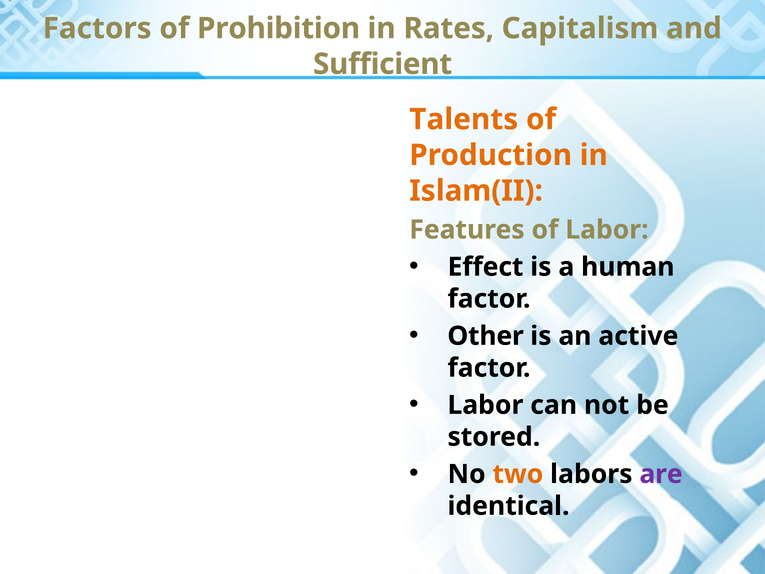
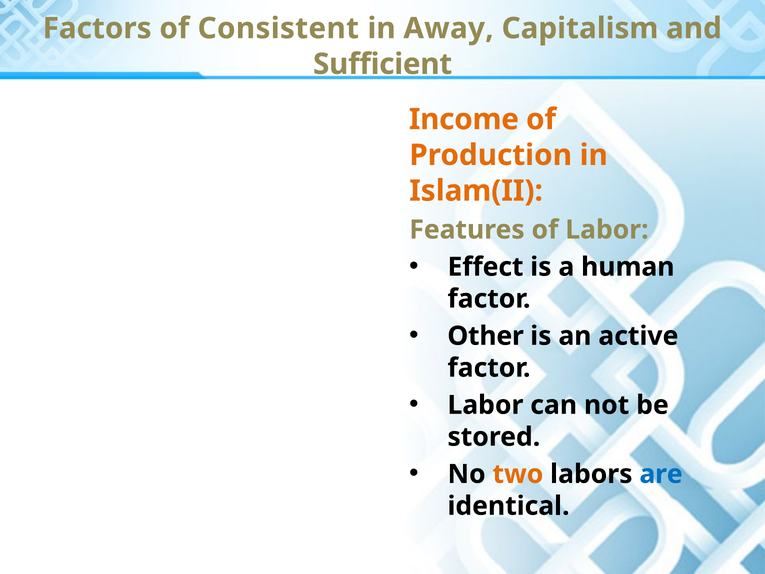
Prohibition: Prohibition -> Consistent (278, 28)
Rates: Rates -> Away (449, 28)
Talents: Talents -> Income (464, 119)
are colour: purple -> blue (661, 474)
